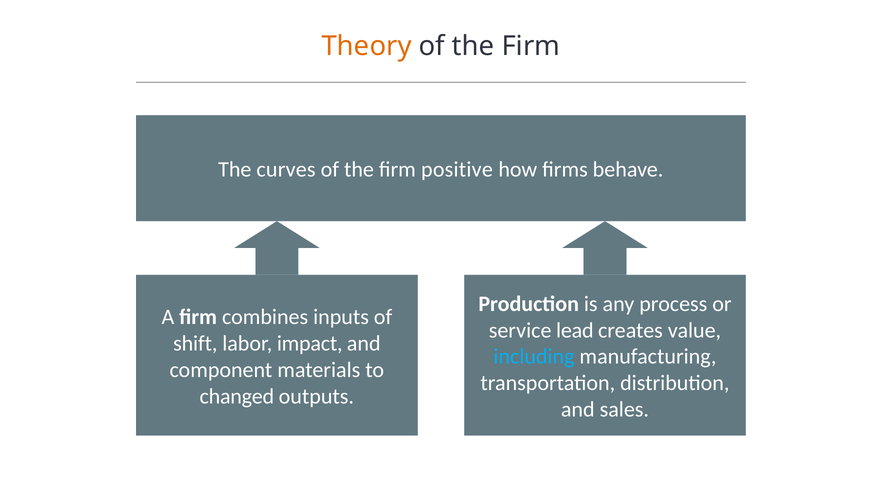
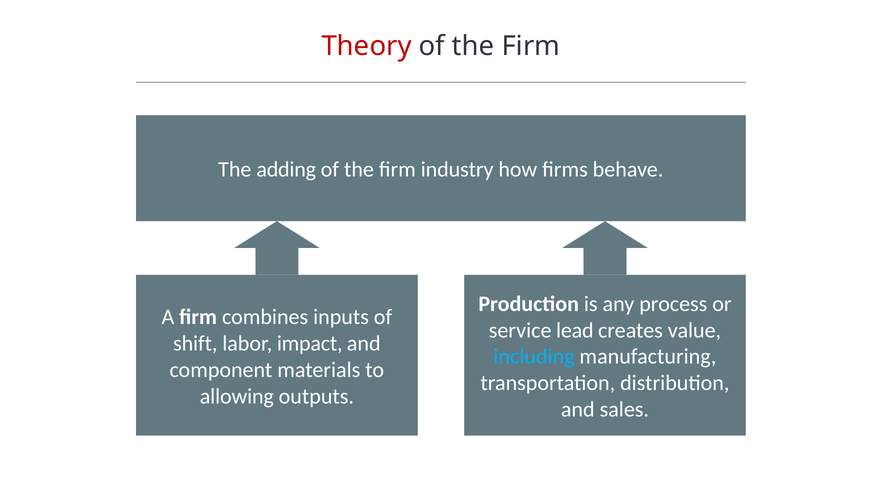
Theory colour: orange -> red (367, 46)
curves: curves -> adding (286, 170)
positive: positive -> industry (457, 170)
changed: changed -> allowing (237, 396)
